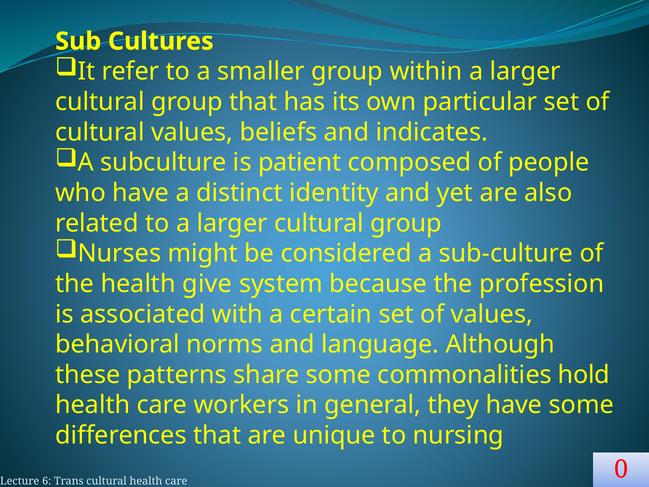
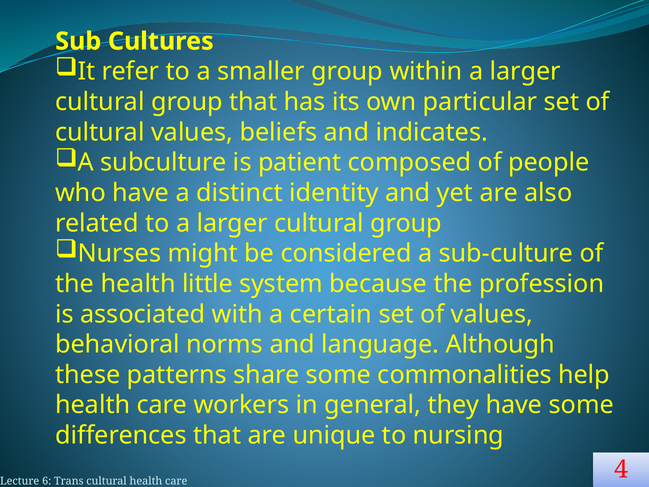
give: give -> little (208, 284)
hold: hold -> help (584, 375)
0: 0 -> 4 (621, 469)
